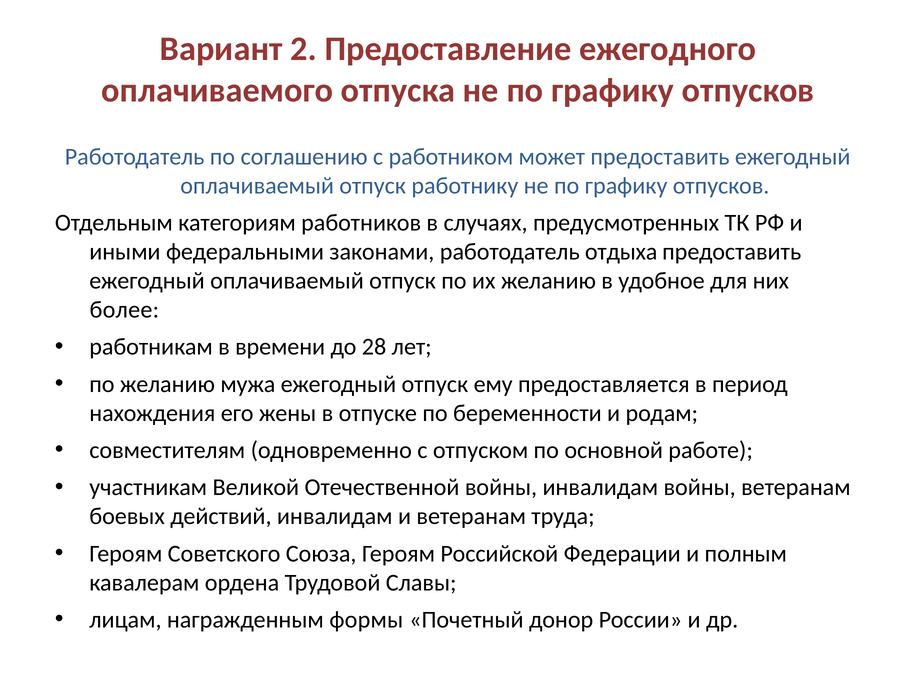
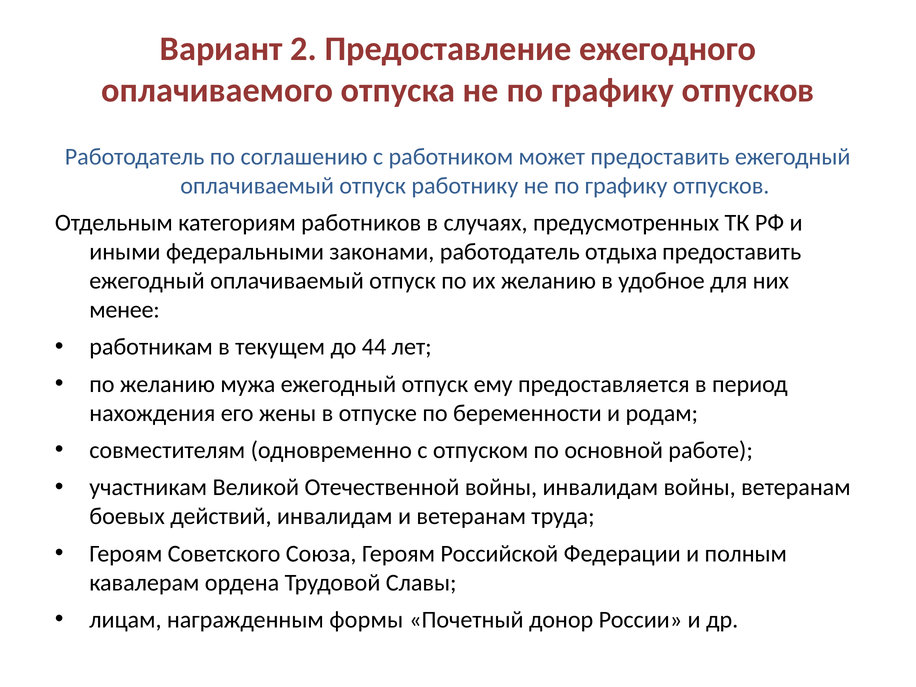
более: более -> менее (125, 310)
времени: времени -> текущем (280, 347)
28: 28 -> 44 (374, 347)
